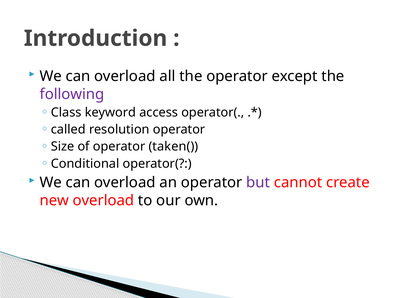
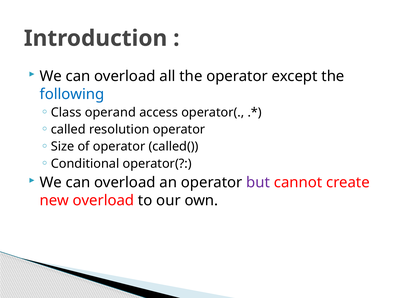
following colour: purple -> blue (72, 94)
keyword: keyword -> operand (110, 113)
taken(: taken( -> called( (173, 147)
